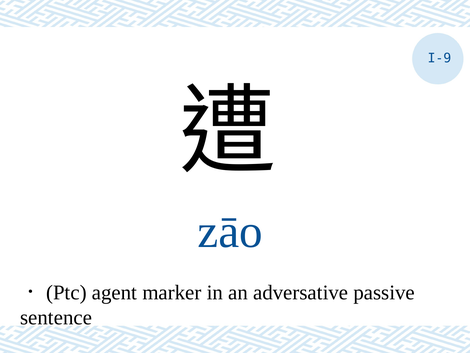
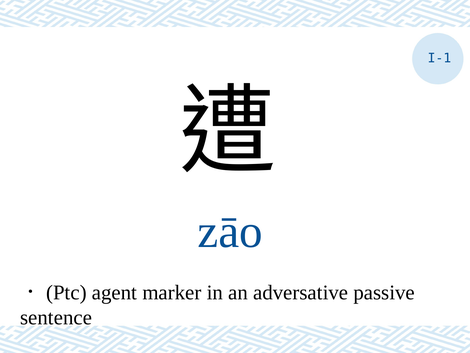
I-9: I-9 -> I-1 (439, 58)
